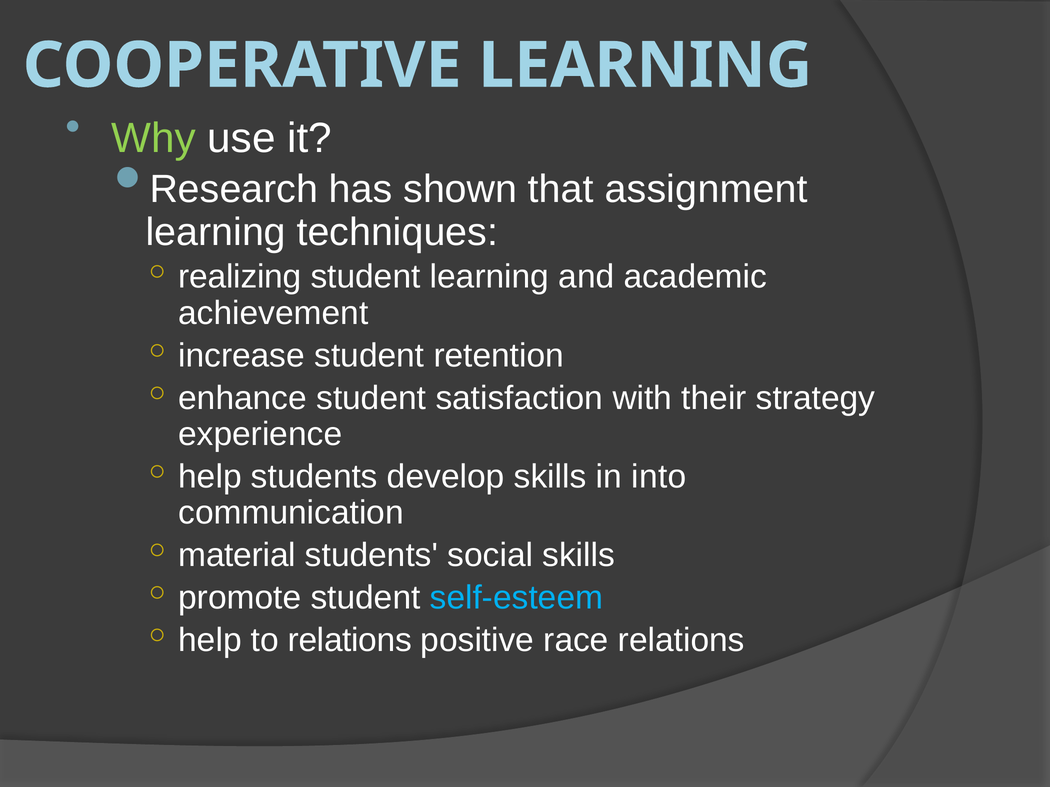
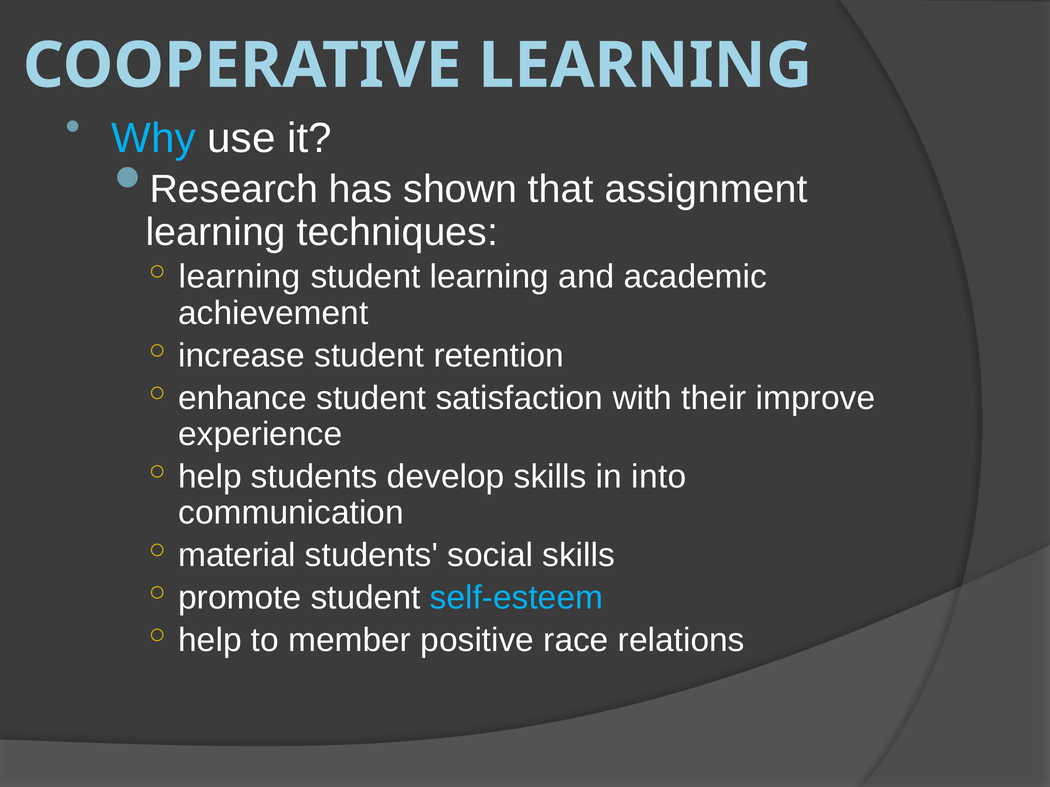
Why colour: light green -> light blue (153, 139)
realizing: realizing -> learning (240, 277)
strategy: strategy -> improve (816, 398)
to relations: relations -> member (350, 641)
